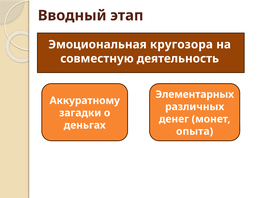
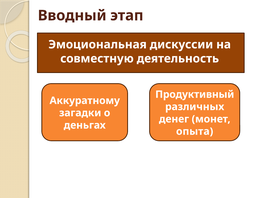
кругозора: кругозора -> дискуссии (181, 45)
Элементарных: Элементарных -> Продуктивный (195, 94)
